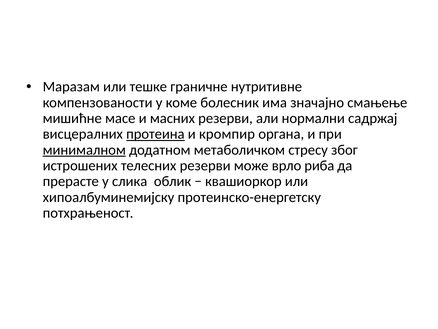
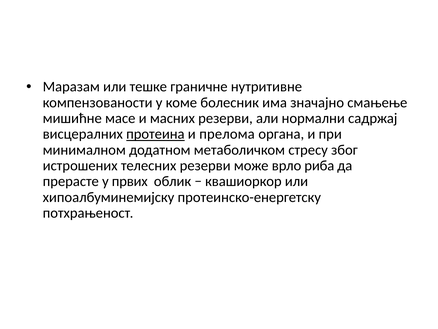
кромпир: кромпир -> прелома (227, 134)
минималном underline: present -> none (84, 150)
слика: слика -> првих (130, 181)
